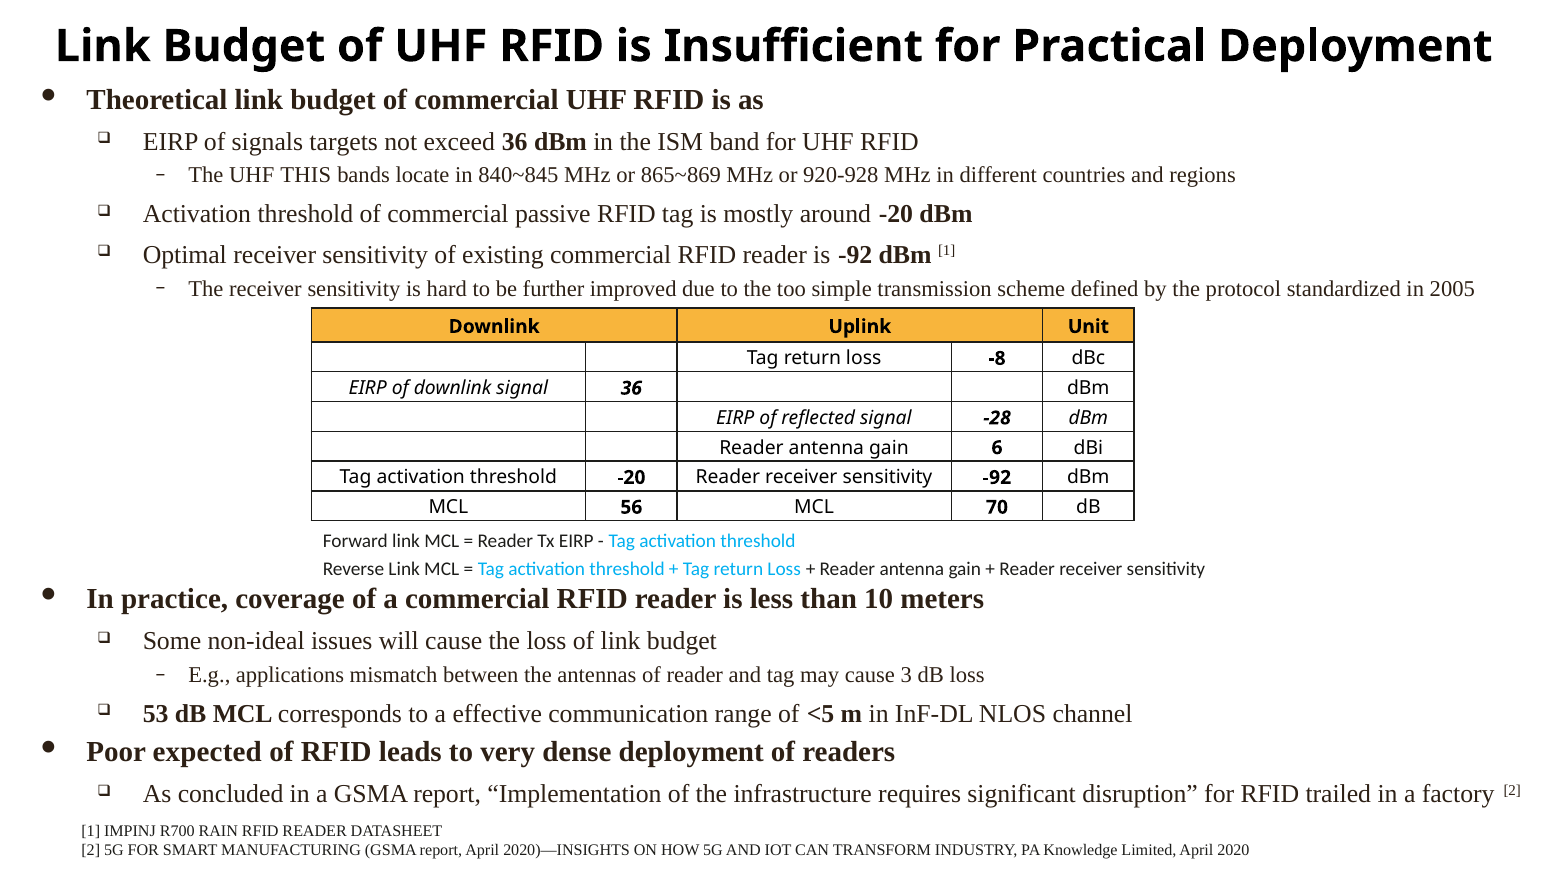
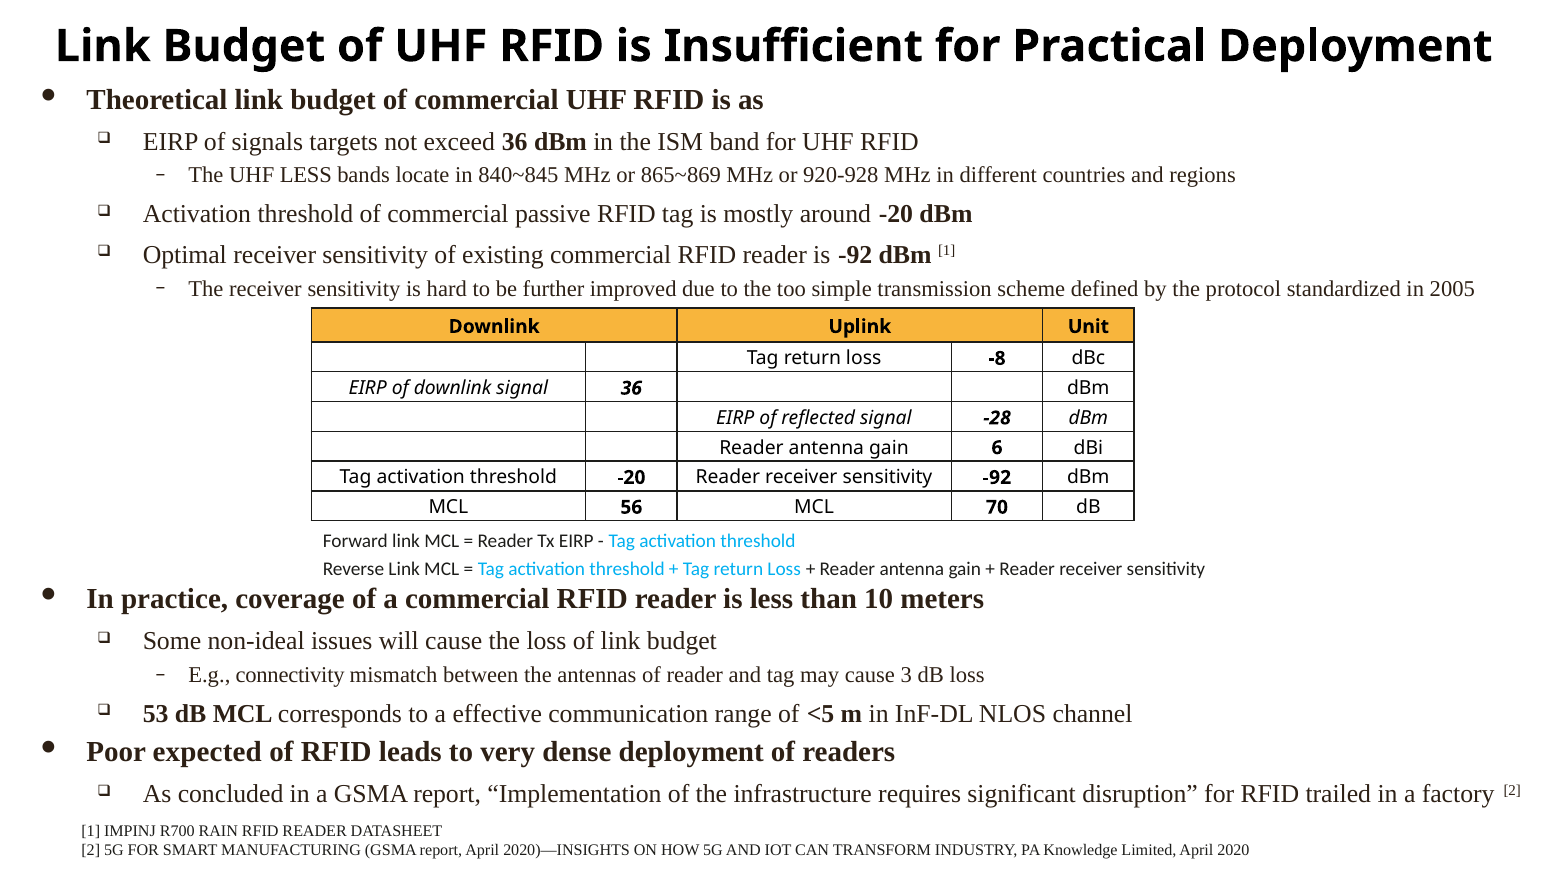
UHF THIS: THIS -> LESS (306, 175)
applications: applications -> connectivity (290, 675)
